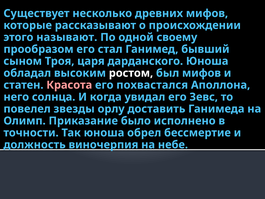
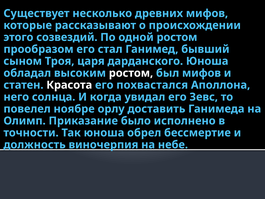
называют: называют -> созвездий (67, 37)
одной своему: своему -> ростом (177, 37)
Красота colour: pink -> white (69, 85)
звезды: звезды -> ноябре (74, 109)
